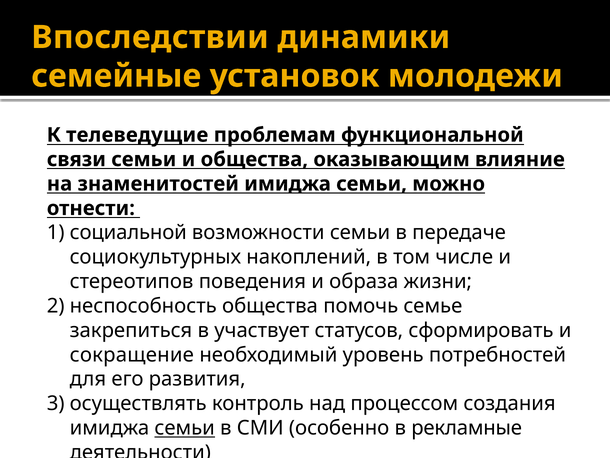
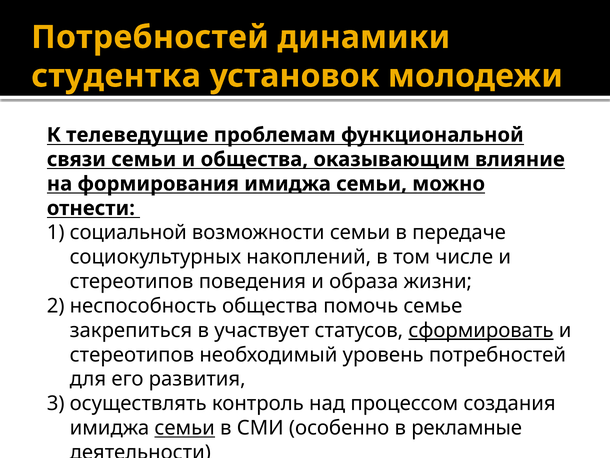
Впоследствии: Впоследствии -> Потребностей (150, 37)
семейные: семейные -> студентка (116, 76)
знаменитостей: знаменитостей -> формирования (158, 184)
сформировать underline: none -> present (481, 330)
сокращение: сокращение -> стереотипов (132, 354)
